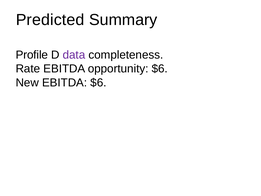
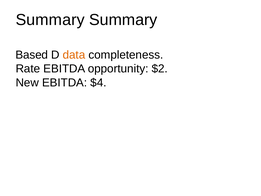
Predicted: Predicted -> Summary (50, 20)
Profile: Profile -> Based (32, 55)
data colour: purple -> orange (74, 55)
opportunity $6: $6 -> $2 (160, 69)
EBITDA $6: $6 -> $4 (98, 83)
